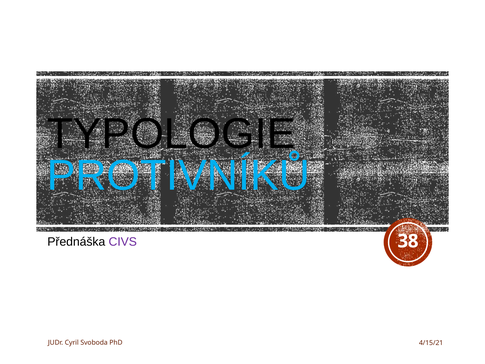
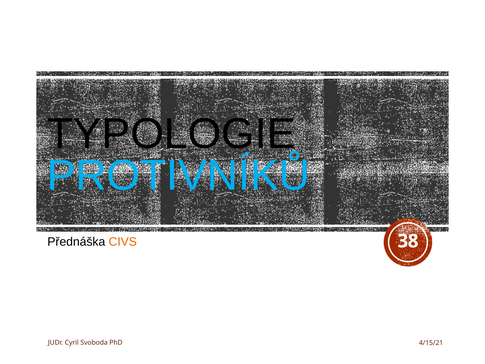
CIVS colour: purple -> orange (123, 242)
